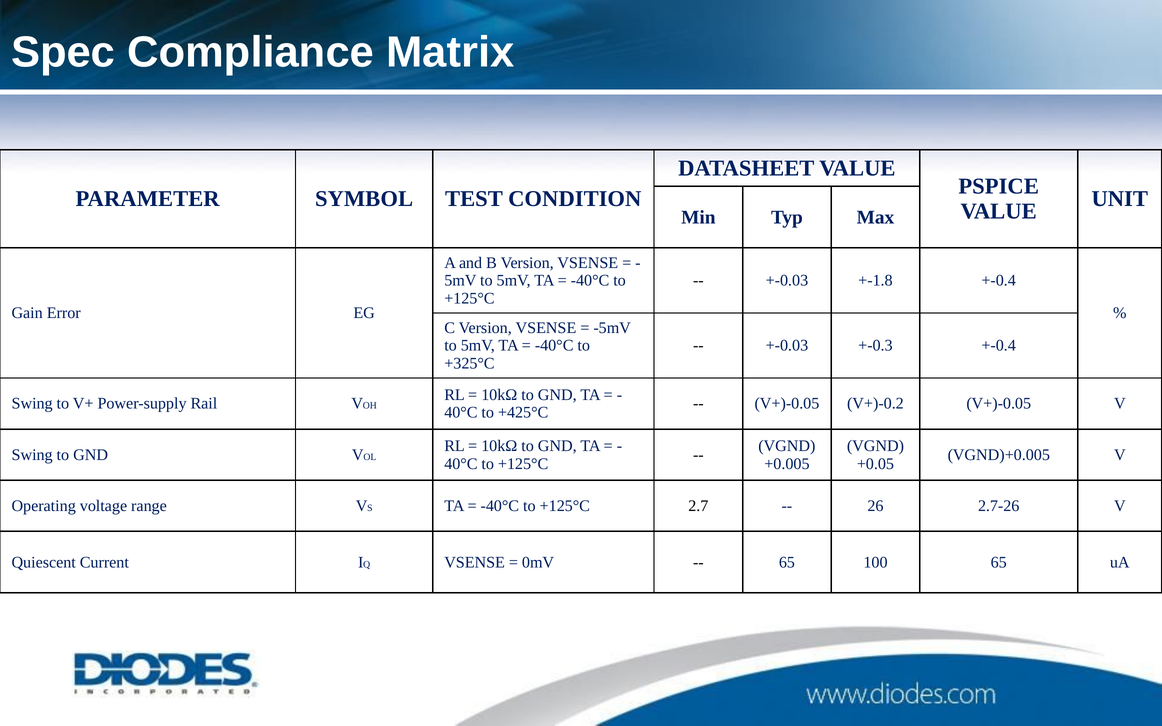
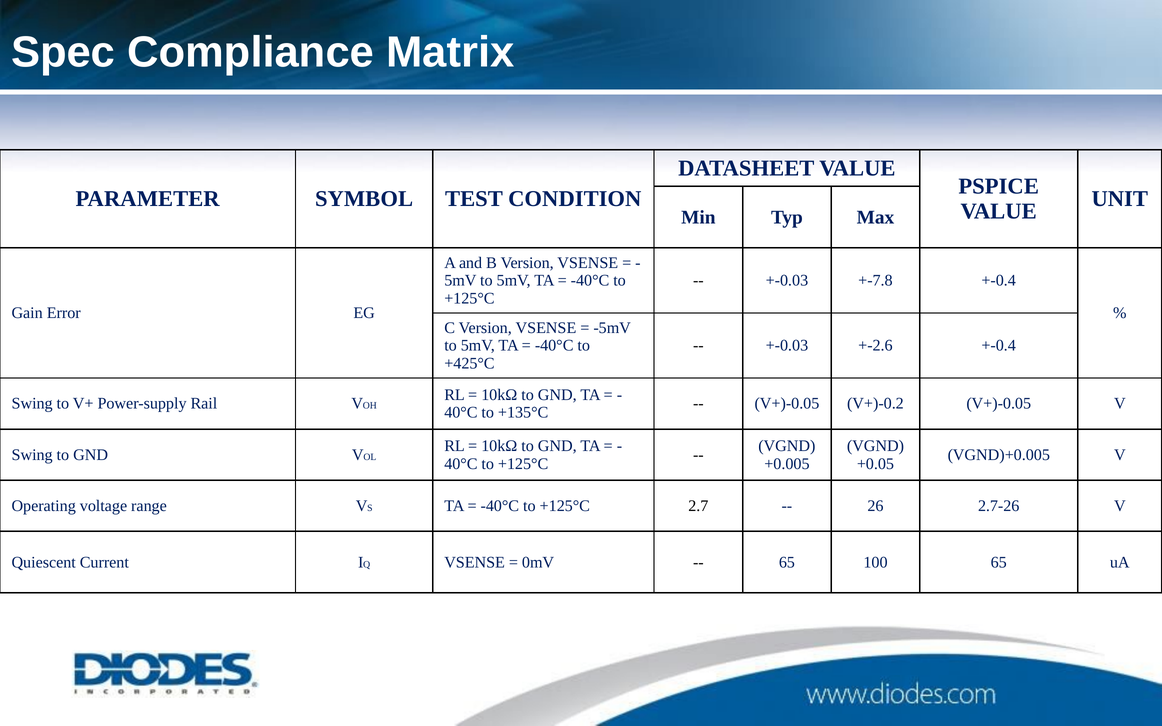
+-1.8: +-1.8 -> +-7.8 (875, 281)
+-0.3: +-0.3 -> +-2.6 (875, 346)
+325°C: +325°C -> +425°C (469, 363)
+425°C: +425°C -> +135°C (523, 413)
